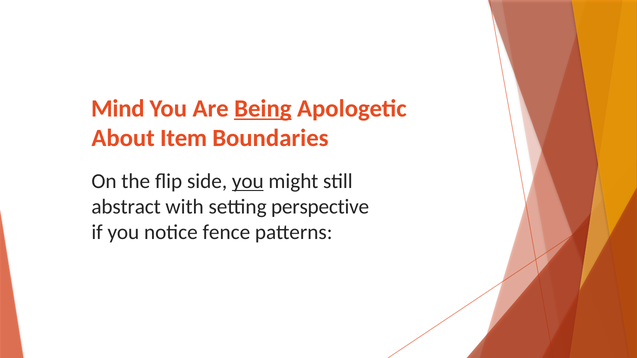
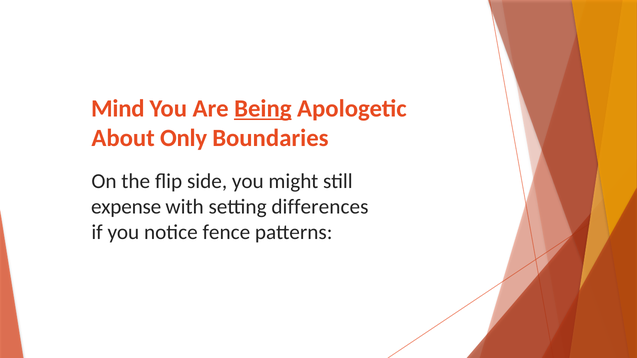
Item: Item -> Only (184, 138)
you underline: present -> none (248, 182)
abstract: abstract -> expense (126, 207)
perspective: perspective -> differences (320, 207)
